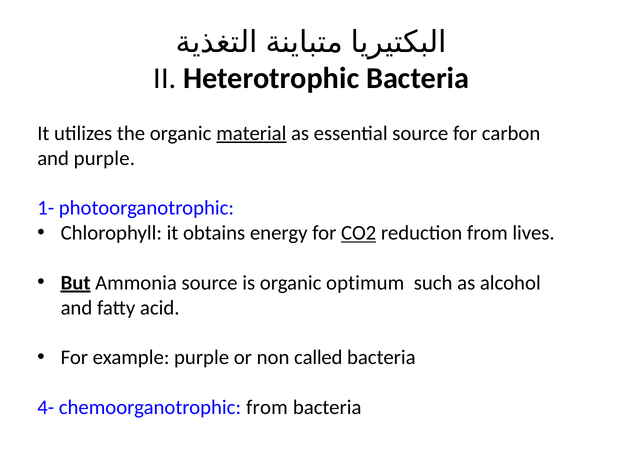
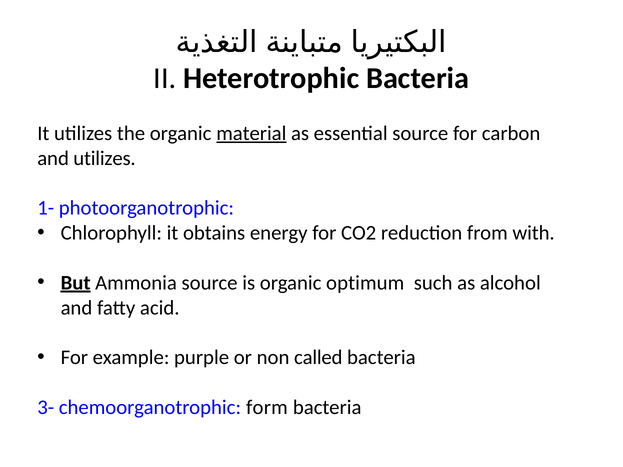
and purple: purple -> utilizes (105, 158)
CO2 underline: present -> none (359, 233)
lives: lives -> with (534, 233)
4-: 4- -> 3- (46, 408)
chemoorganotrophic from: from -> form (267, 408)
